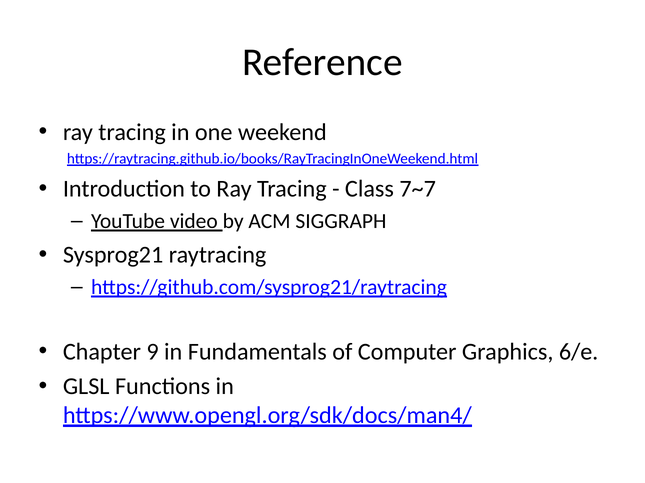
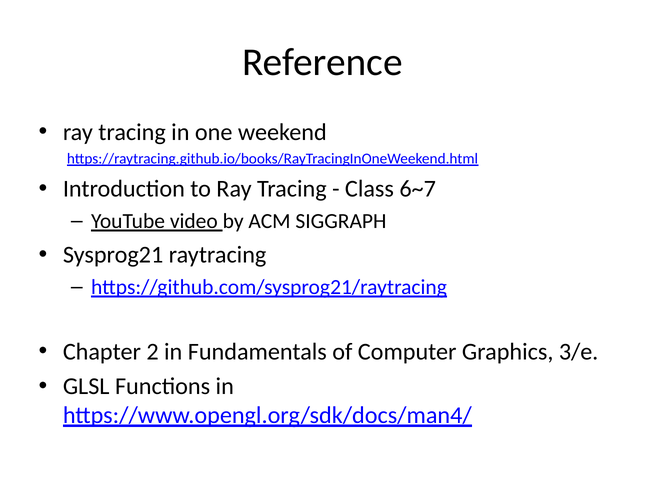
7~7: 7~7 -> 6~7 (418, 189)
9: 9 -> 2 (153, 352)
6/e: 6/e -> 3/e (579, 352)
